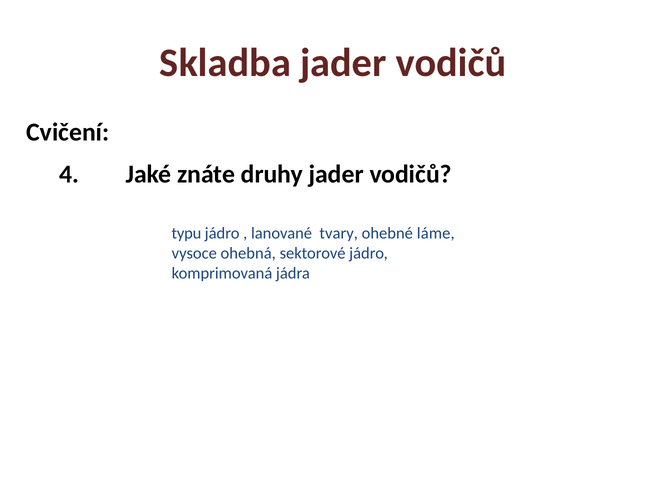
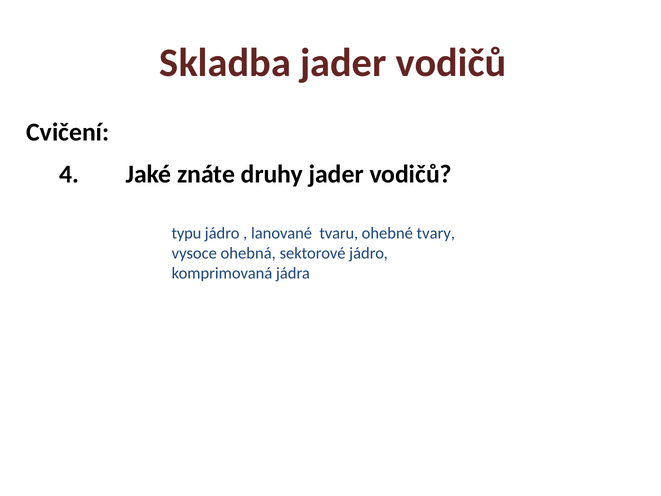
tvary: tvary -> tvaru (339, 233)
láme: láme -> tvary (436, 233)
